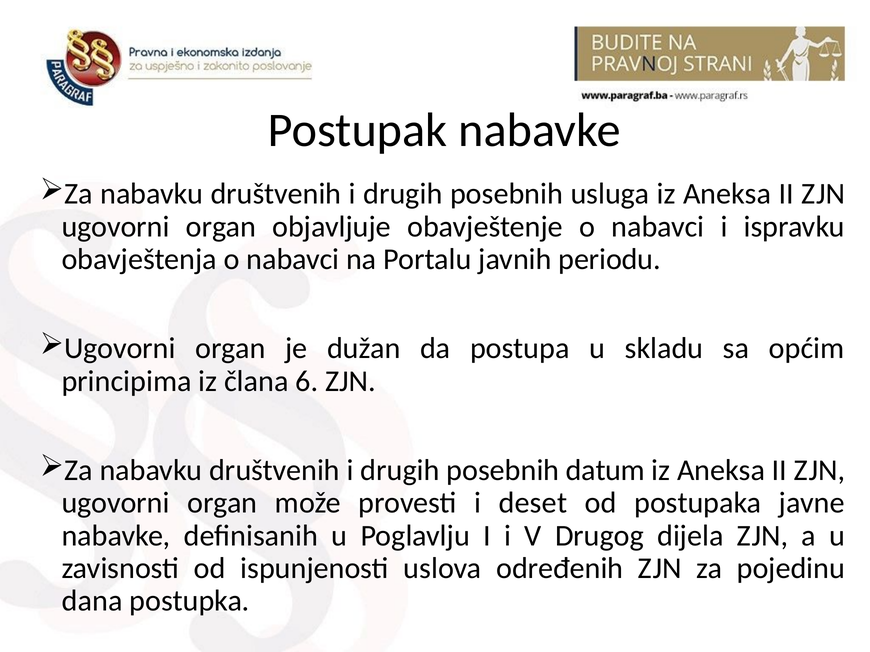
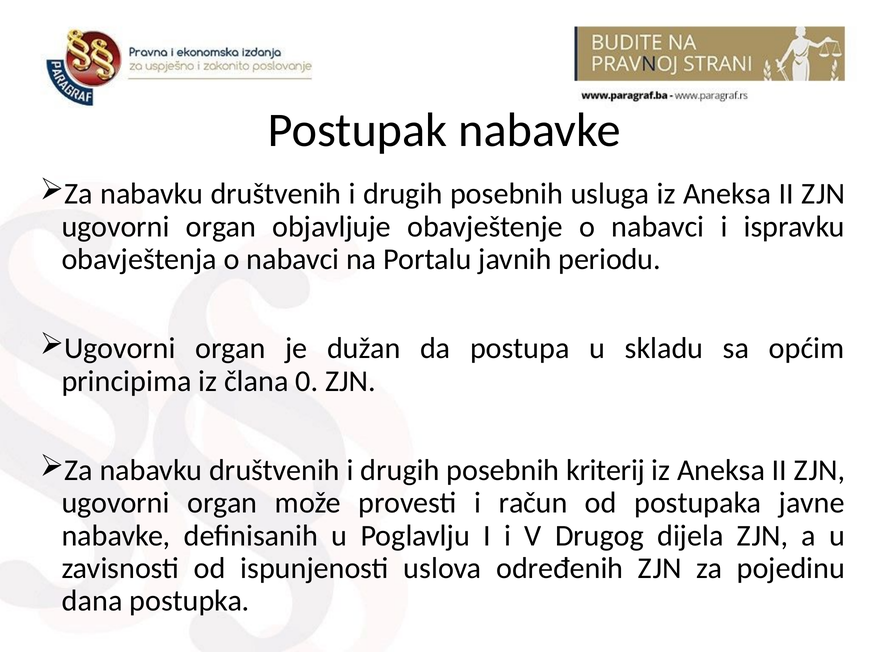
6: 6 -> 0 (307, 381)
datum: datum -> kriterij (605, 471)
deset: deset -> račun (533, 503)
